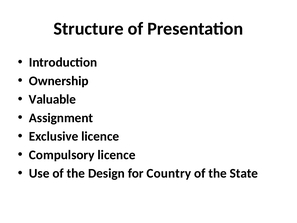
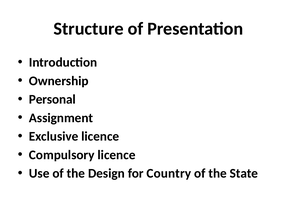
Valuable: Valuable -> Personal (52, 99)
